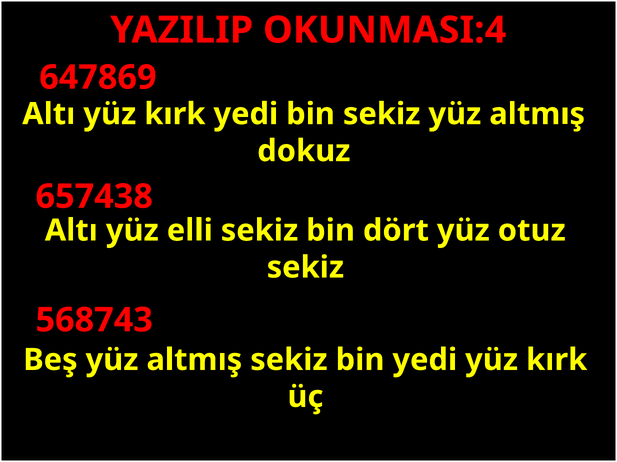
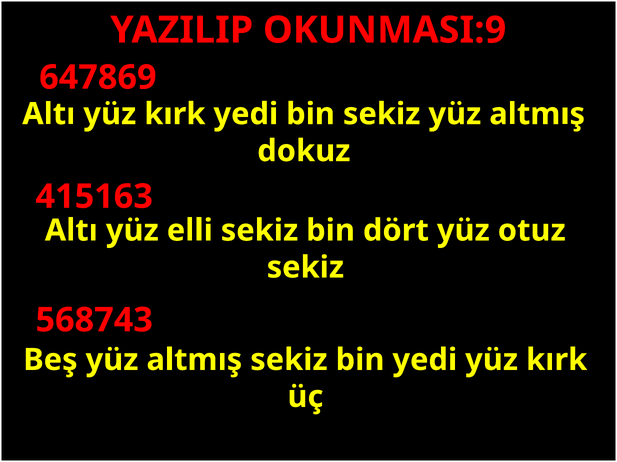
OKUNMASI:4: OKUNMASI:4 -> OKUNMASI:9 (385, 30)
657438: 657438 -> 415163 (94, 197)
